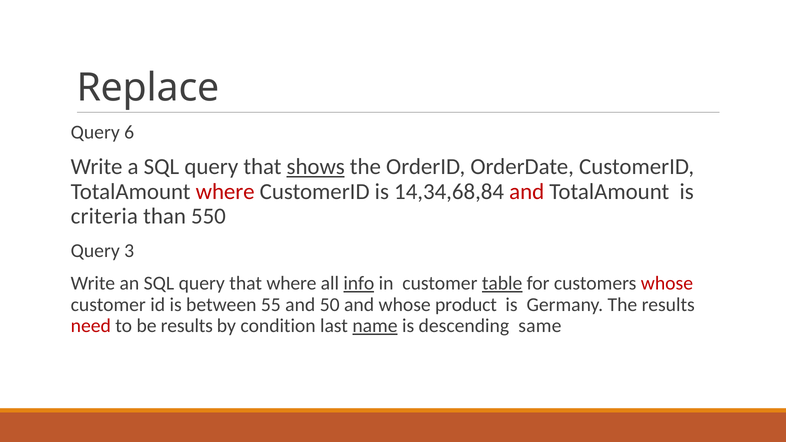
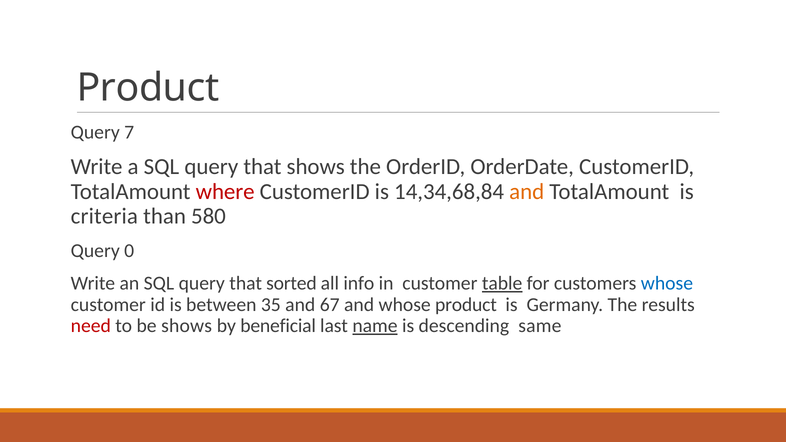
Replace: Replace -> Product (148, 88)
6: 6 -> 7 (129, 132)
shows underline: present -> none (316, 167)
and colour: red -> orange (527, 192)
550: 550 -> 580 (208, 216)
3: 3 -> 0 (129, 251)
that where: where -> sorted (291, 283)
info underline: present -> none (359, 283)
whose colour: red -> blue (667, 283)
55: 55 -> 35 (271, 305)
50: 50 -> 67 (330, 305)
be results: results -> shows (187, 326)
condition: condition -> beneficial (278, 326)
